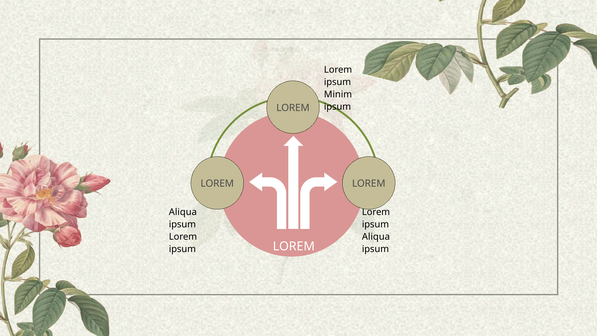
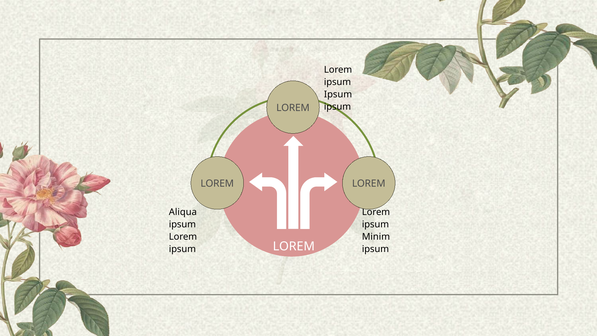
Minim: Minim -> Ipsum (338, 94)
Aliqua: Aliqua -> Minim (376, 237)
